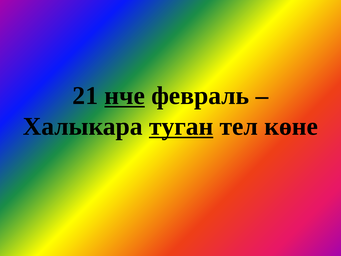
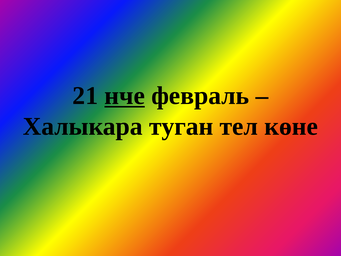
туган underline: present -> none (181, 126)
